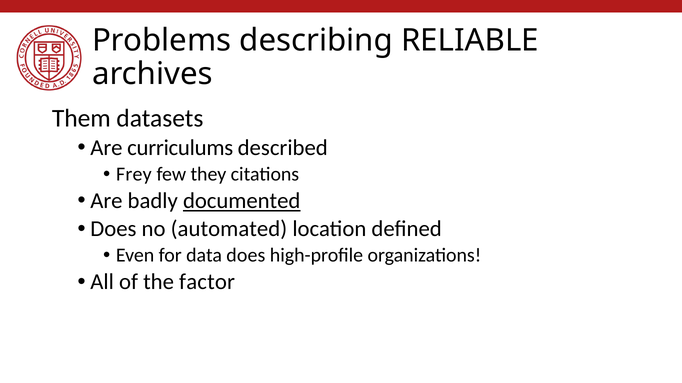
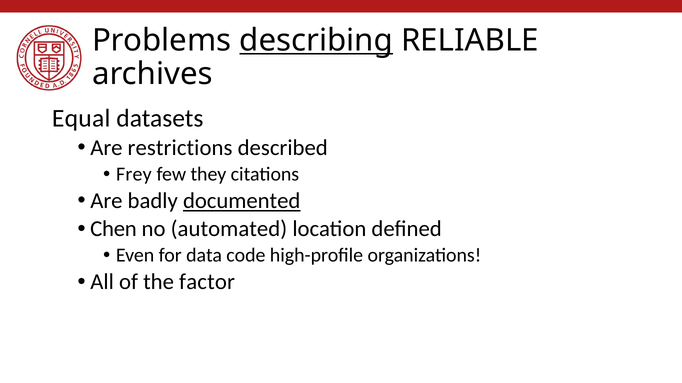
describing underline: none -> present (316, 40)
Them: Them -> Equal (81, 118)
curriculums: curriculums -> restrictions (180, 148)
Does: Does -> Chen (113, 229)
data does: does -> code (246, 256)
